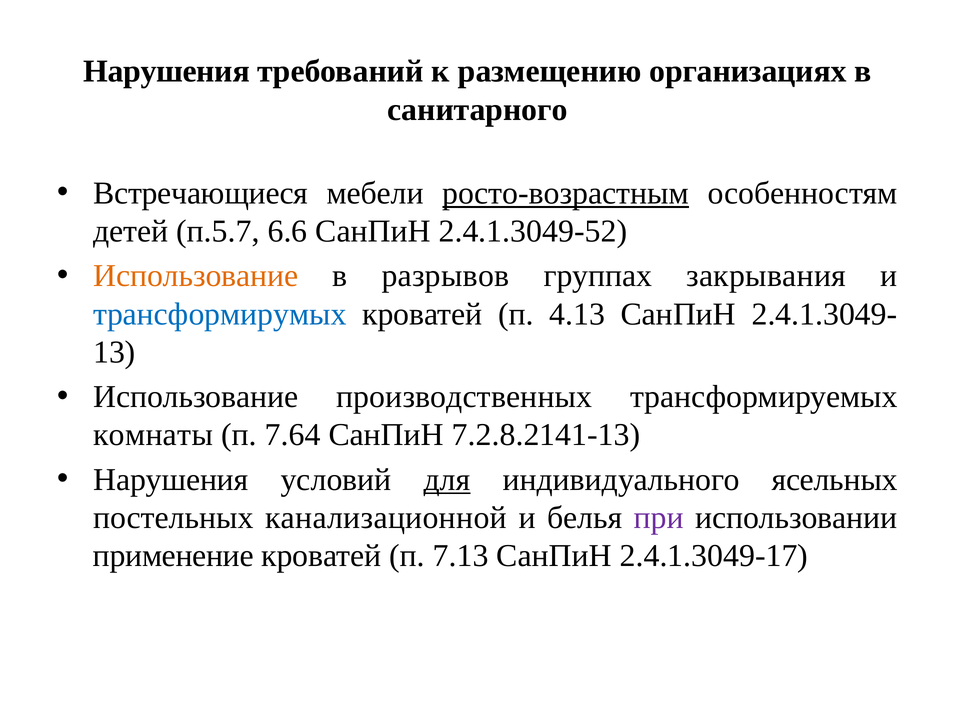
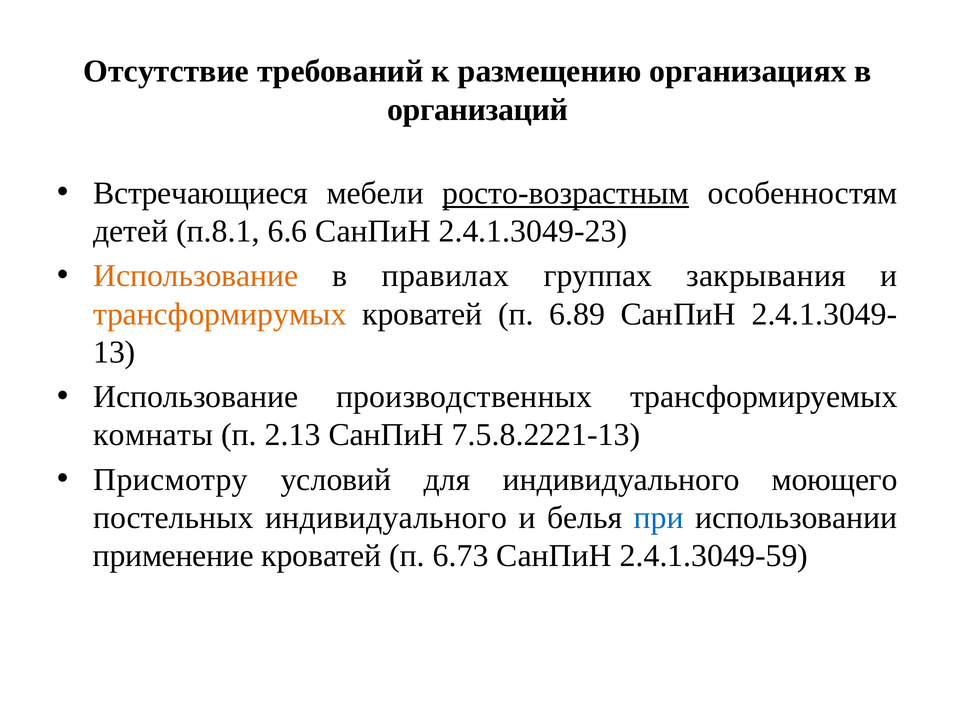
Нарушения: Нарушения -> Отсутствие (166, 71)
санитарного: санитарного -> организаций (478, 110)
п.5.7: п.5.7 -> п.8.1 (218, 231)
2.4.1.3049-52: 2.4.1.3049-52 -> 2.4.1.3049-23 (533, 231)
разрывов: разрывов -> правилах (445, 276)
трансформирумых colour: blue -> orange (220, 314)
4.13: 4.13 -> 6.89 (577, 314)
7.64: 7.64 -> 2.13 (293, 435)
7.2.8.2141-13: 7.2.8.2141-13 -> 7.5.8.2221-13 (546, 435)
Нарушения: Нарушения -> Присмотру (171, 480)
для underline: present -> none (447, 480)
ясельных: ясельных -> моющего (835, 480)
постельных канализационной: канализационной -> индивидуального (386, 518)
при colour: purple -> blue (659, 518)
7.13: 7.13 -> 6.73 (461, 556)
2.4.1.3049-17: 2.4.1.3049-17 -> 2.4.1.3049-59 (714, 556)
